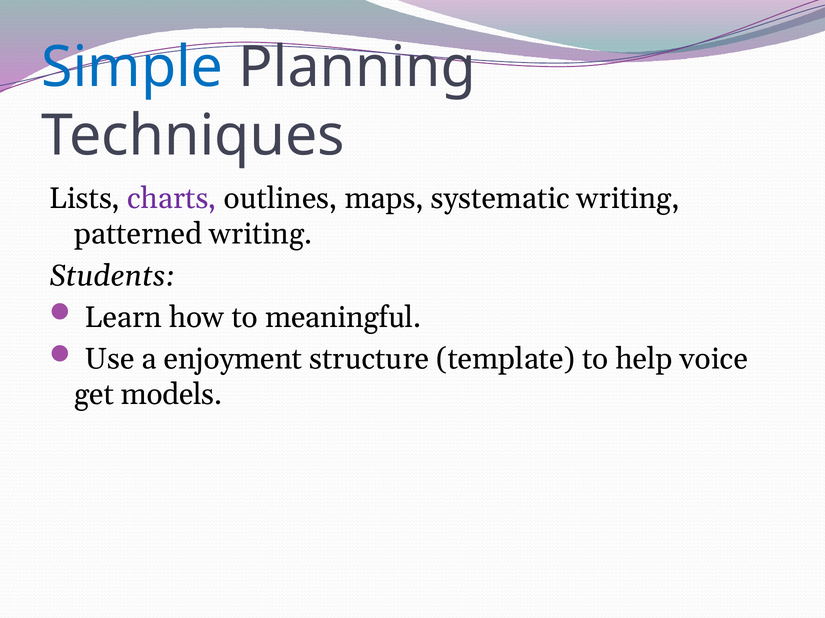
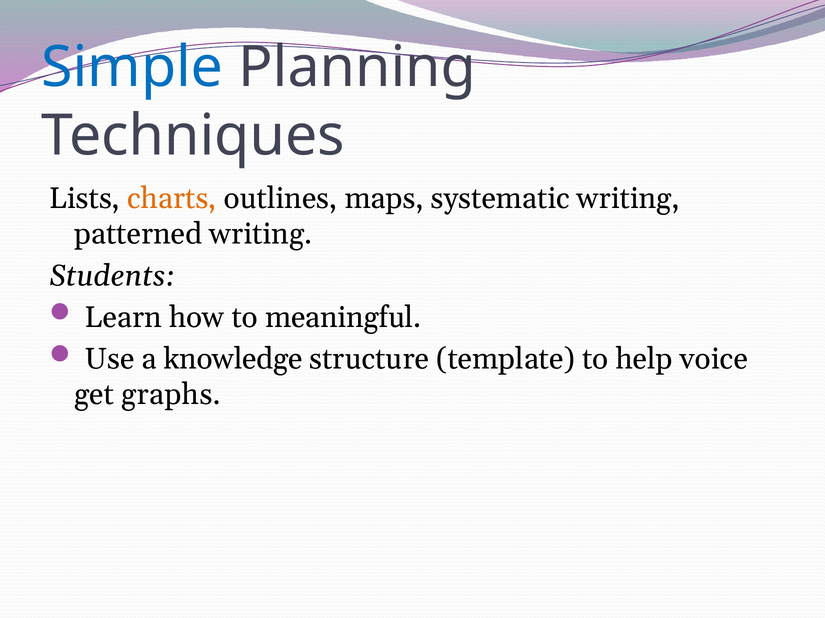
charts colour: purple -> orange (172, 199)
enjoyment: enjoyment -> knowledge (233, 359)
models: models -> graphs (171, 395)
